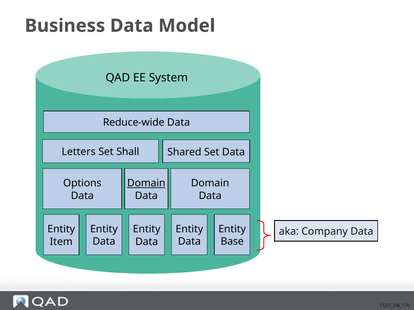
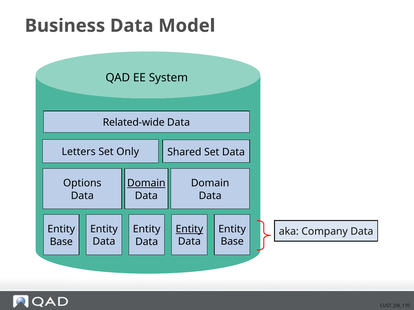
Reduce-wide: Reduce-wide -> Related-wide (134, 123)
Shall: Shall -> Only (128, 152)
Entity underline: none -> present (189, 230)
Item: Item -> Base (61, 242)
